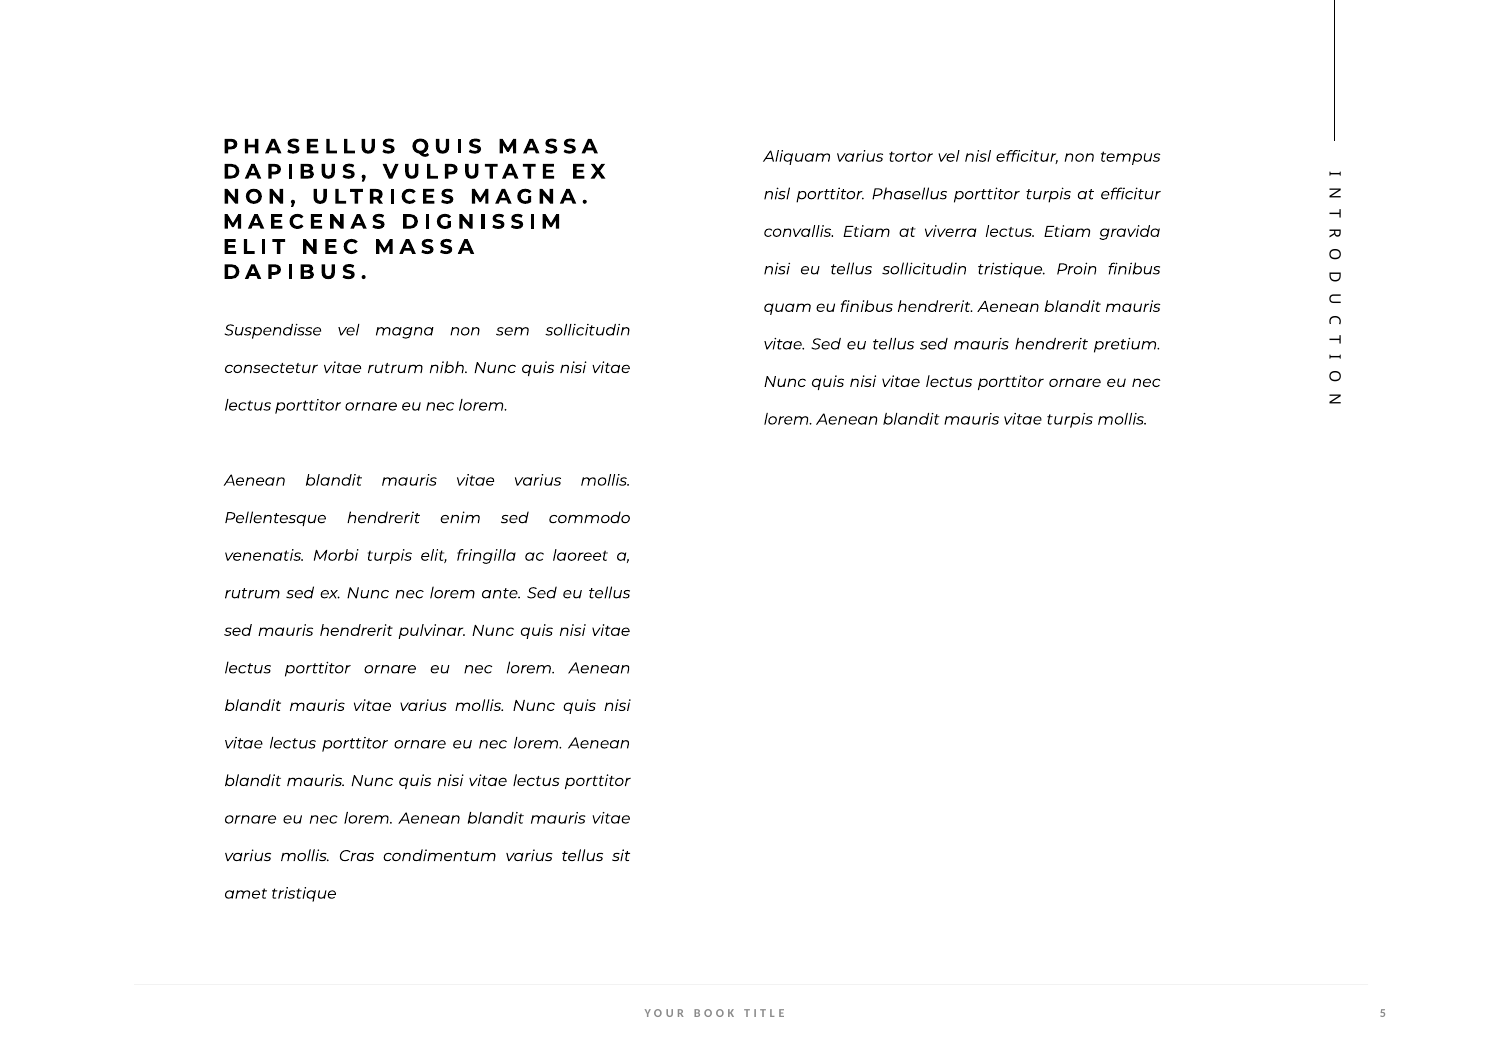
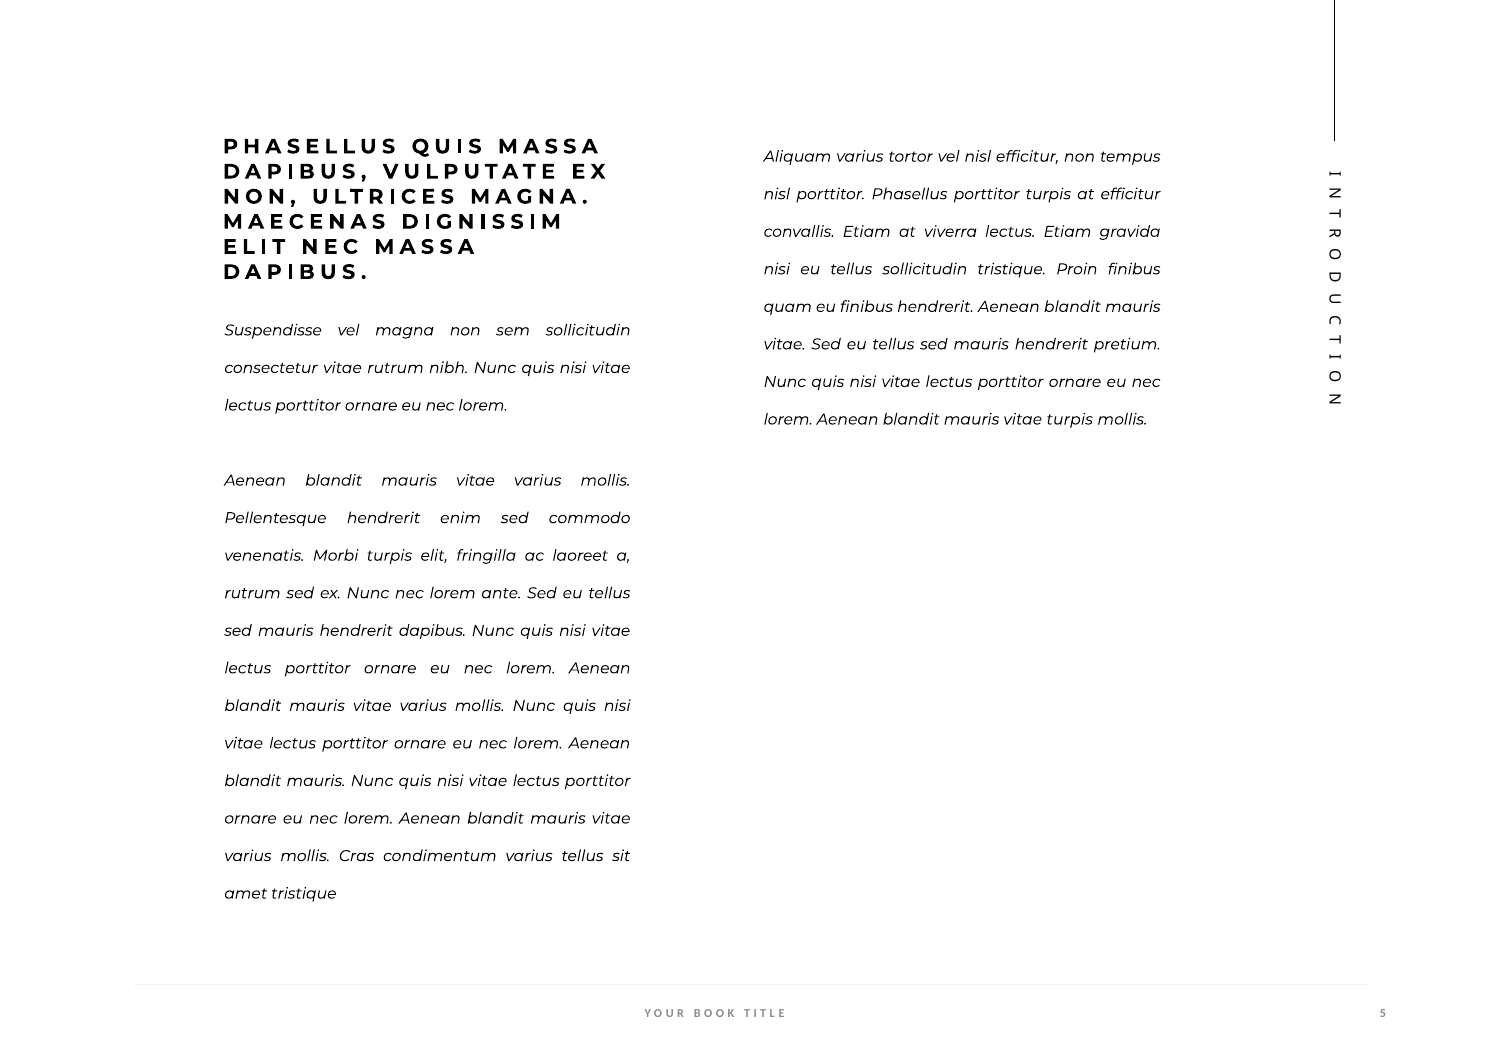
pulvinar: pulvinar -> dapibus (432, 631)
